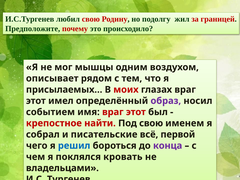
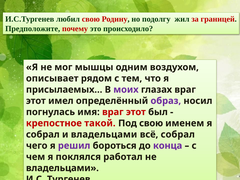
моих colour: red -> purple (126, 90)
событием: событием -> погнулась (50, 112)
найти: найти -> такой (100, 123)
и писательские: писательские -> владельцами (104, 134)
всё первой: первой -> собрал (178, 134)
решил colour: blue -> purple (74, 146)
кровать: кровать -> работал (123, 157)
